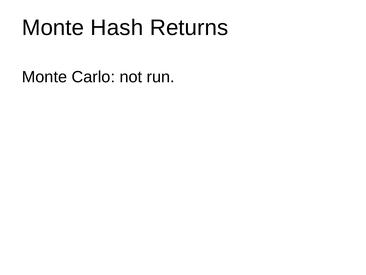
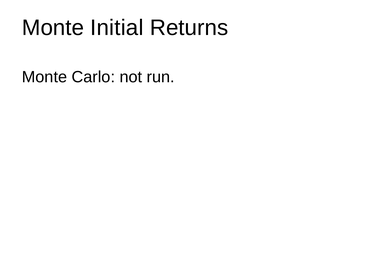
Hash: Hash -> Initial (117, 28)
